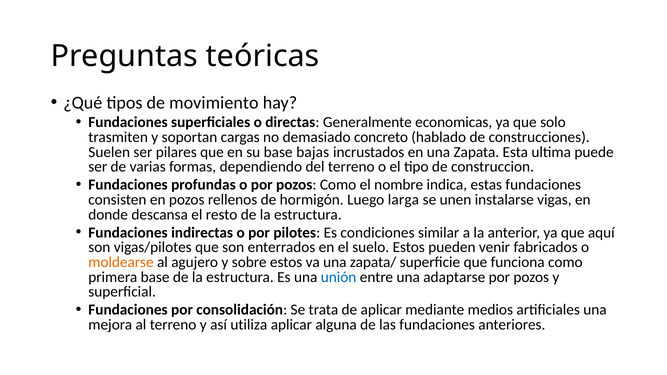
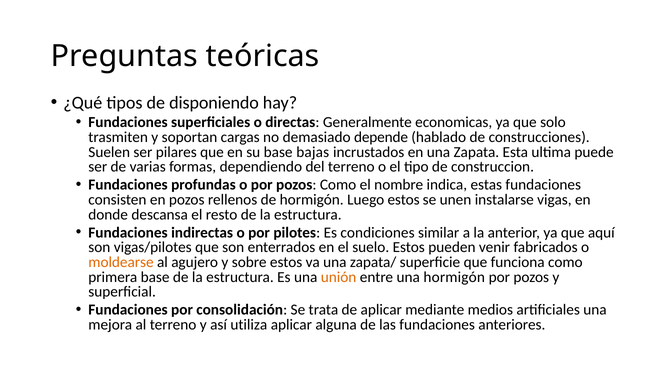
movimiento: movimiento -> disponiendo (214, 103)
concreto: concreto -> depende (381, 137)
Luego larga: larga -> estos (404, 200)
unión colour: blue -> orange (339, 277)
una adaptarse: adaptarse -> hormigón (454, 277)
